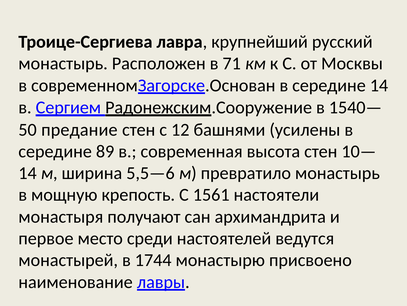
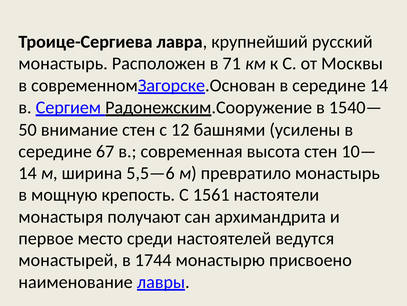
предание: предание -> внимание (79, 129)
89: 89 -> 67 (105, 151)
